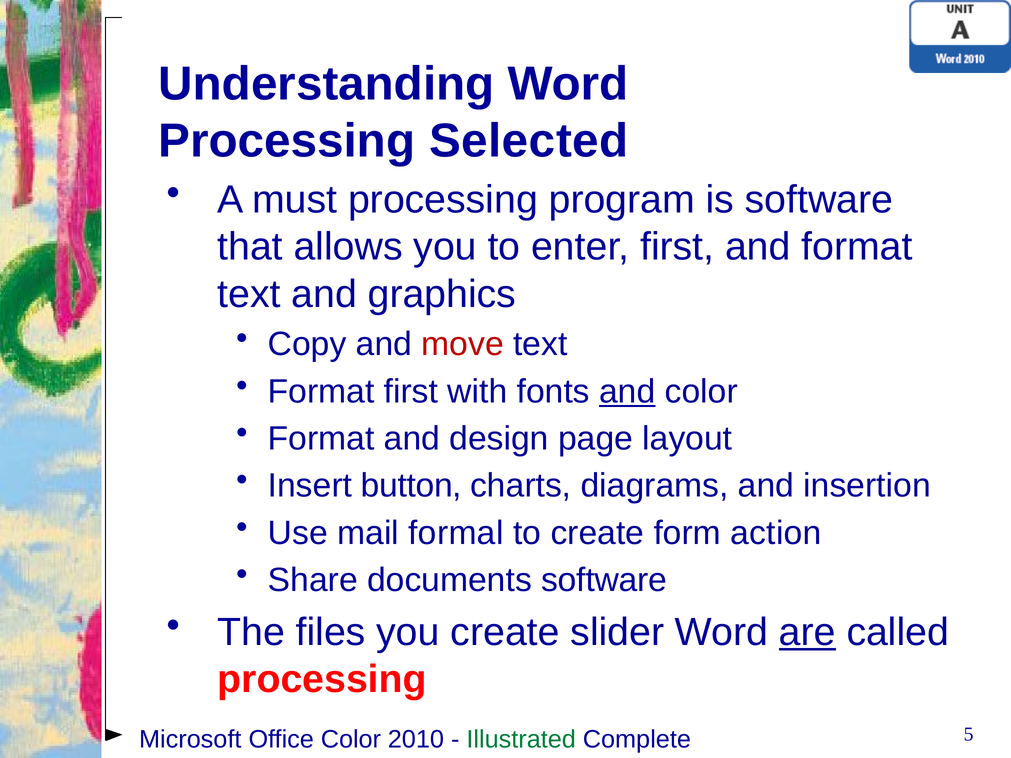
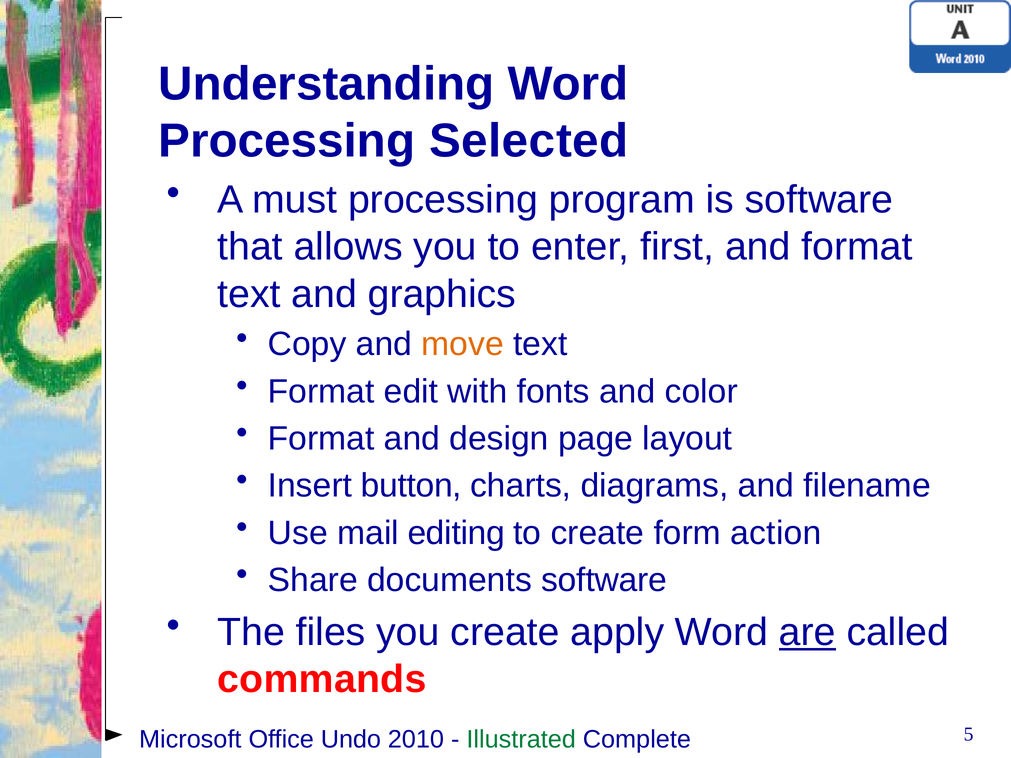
move colour: red -> orange (463, 344)
Format first: first -> edit (411, 392)
and underline: present -> none (627, 392)
insertion: insertion -> filename (867, 486)
formal: formal -> editing (456, 533)
slider: slider -> apply (617, 632)
processing: processing -> commands (322, 680)
Office Color: Color -> Undo (351, 740)
